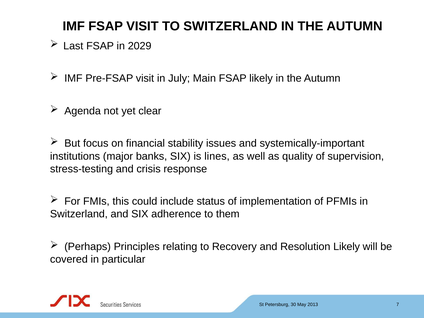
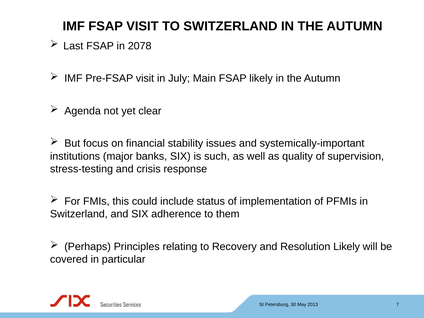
2029: 2029 -> 2078 (140, 46)
lines: lines -> such (217, 156)
